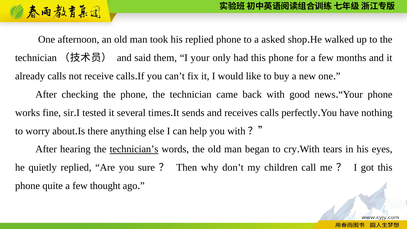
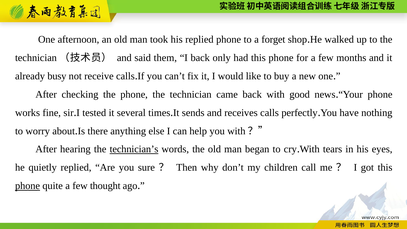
asked: asked -> forget (273, 39)
I your: your -> back (200, 58)
already calls: calls -> busy (57, 76)
phone underline: none -> present (28, 186)
